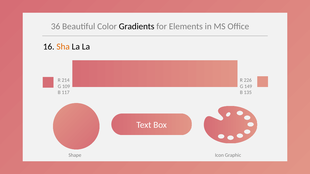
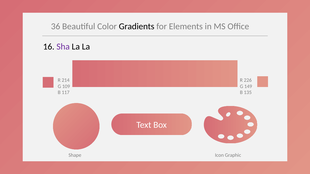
Sha colour: orange -> purple (63, 47)
